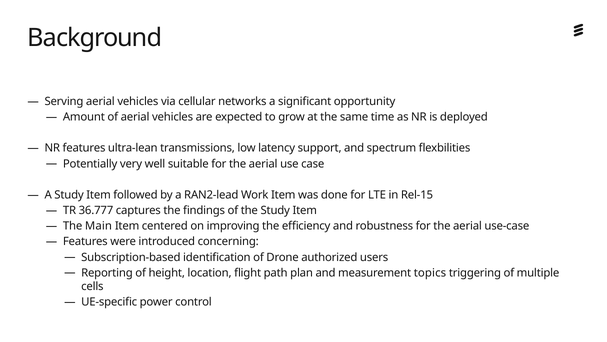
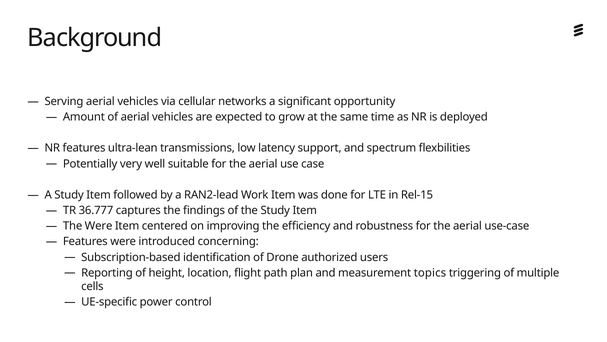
The Main: Main -> Were (99, 226)
